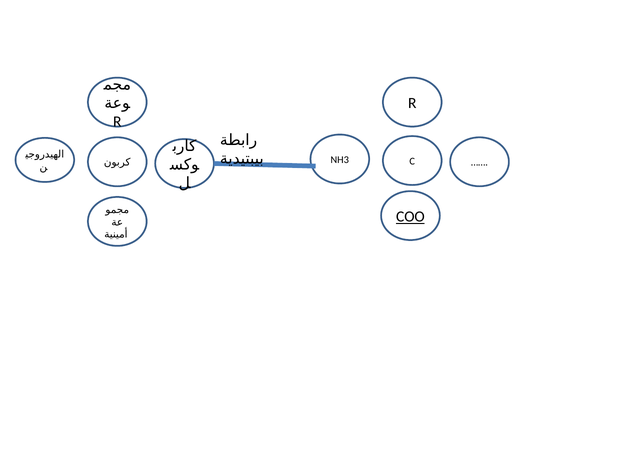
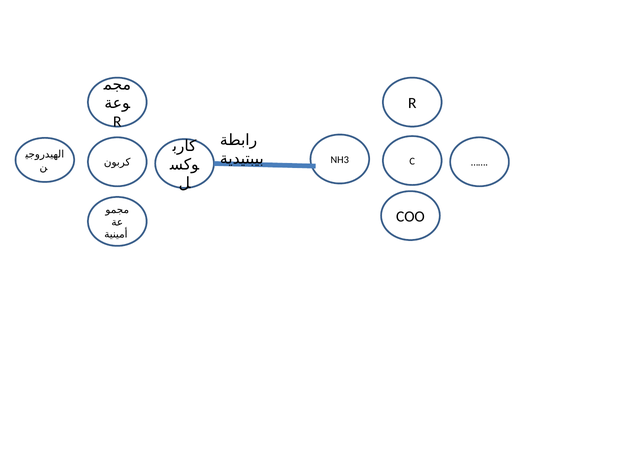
COO underline: present -> none (410, 217)
